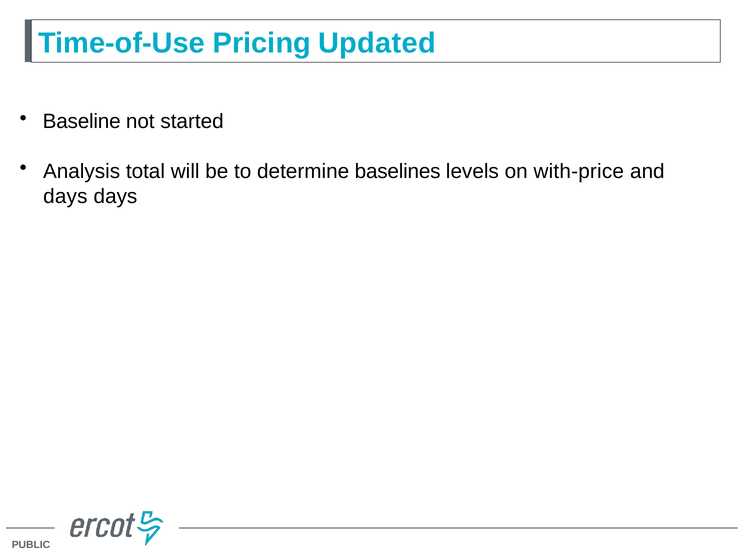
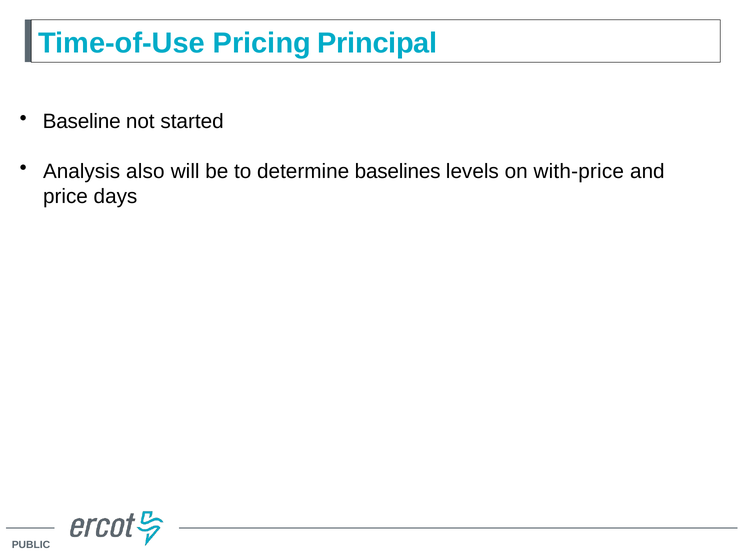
Updated: Updated -> Principal (377, 43)
total: total -> also (145, 171)
days: days -> price (65, 196)
